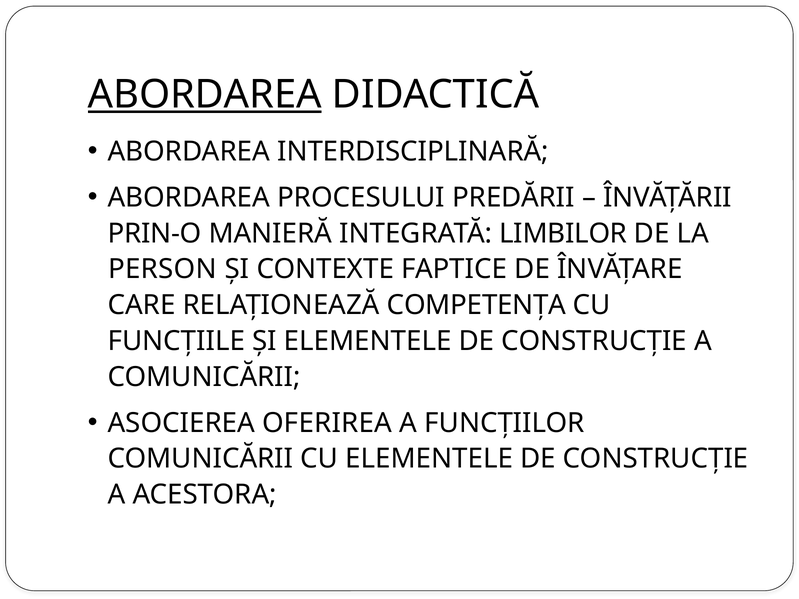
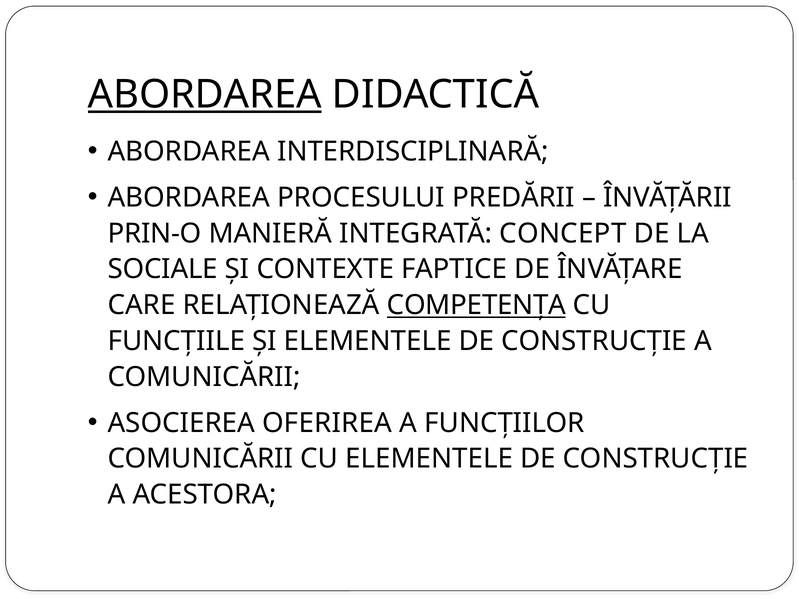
LIMBILOR: LIMBILOR -> CONCEPT (563, 234)
PERSON: PERSON -> SOCIALE (163, 269)
COMPETENȚA underline: none -> present (476, 305)
